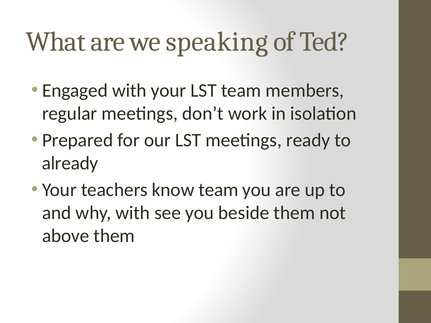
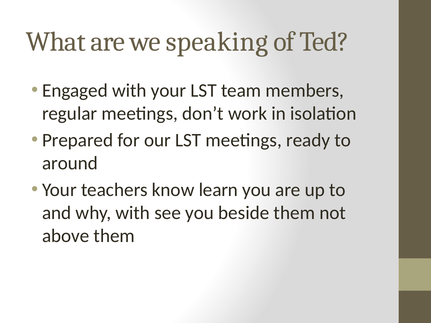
already: already -> around (70, 163)
know team: team -> learn (218, 190)
